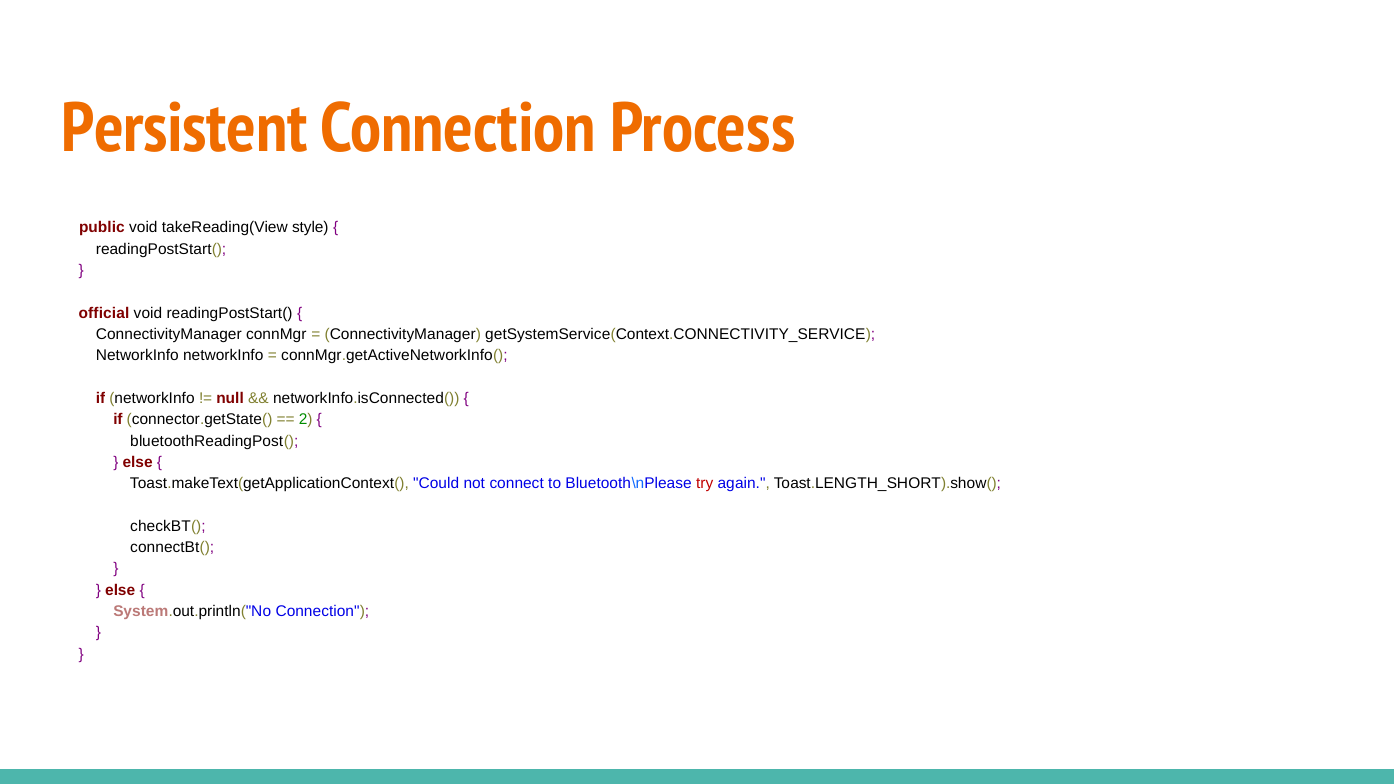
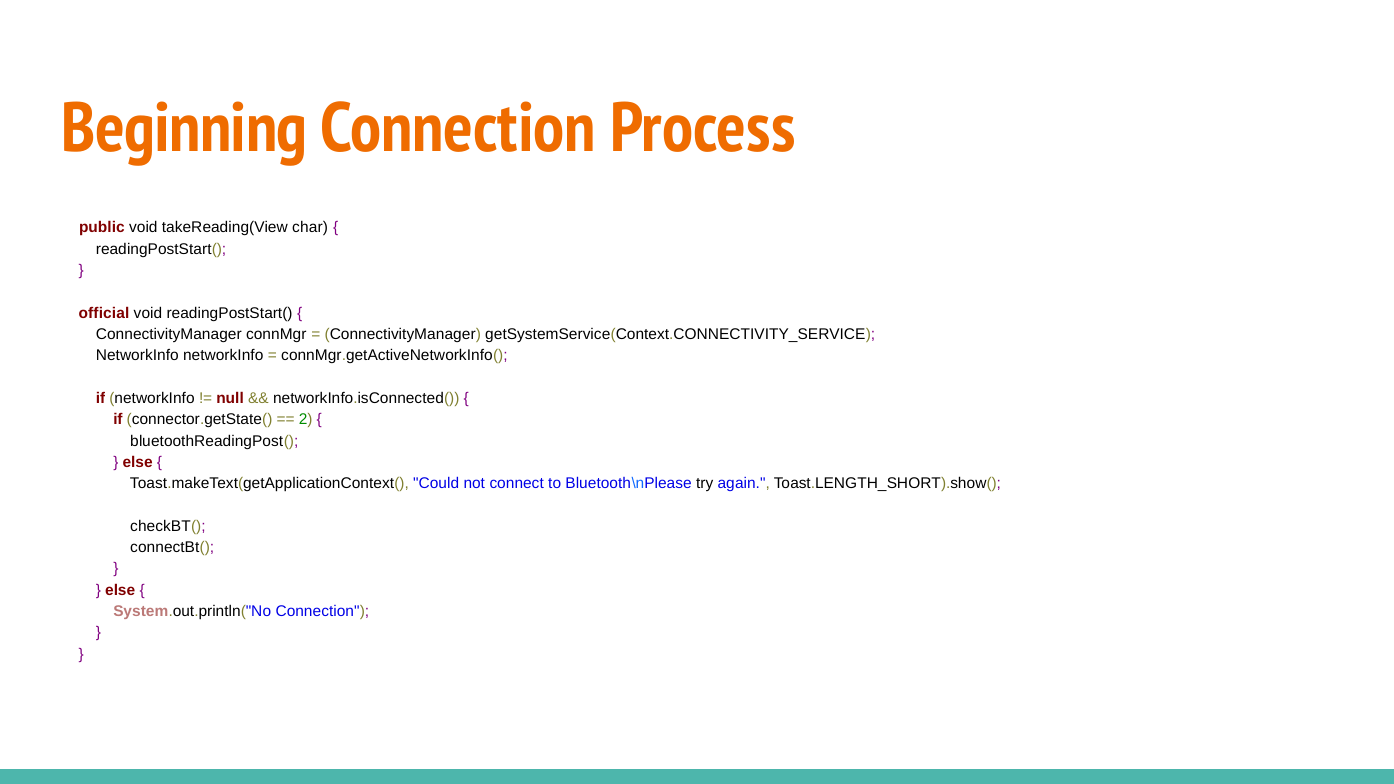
Persistent: Persistent -> Beginning (185, 128)
style: style -> char (310, 227)
try colour: red -> black (705, 484)
